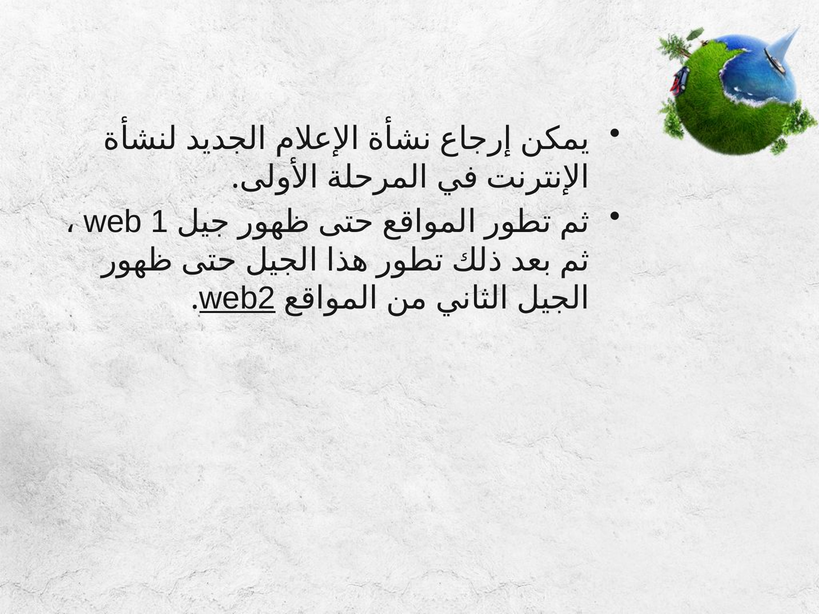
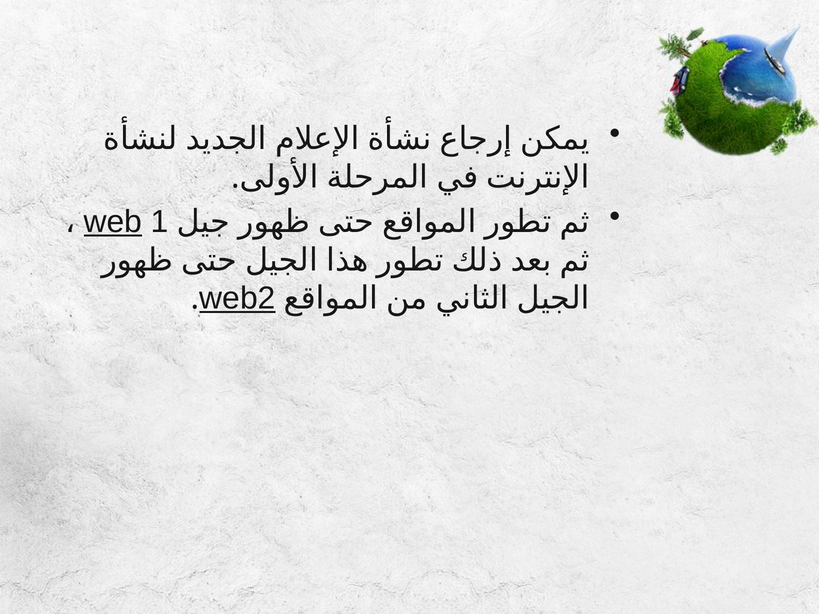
web underline: none -> present (113, 222)
